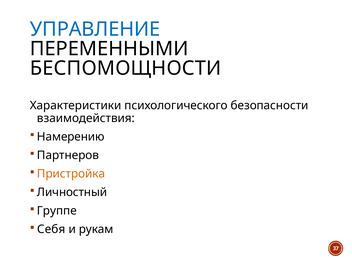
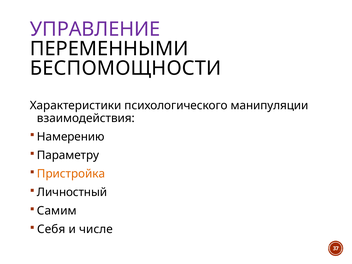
УПРАВЛЕНИЕ colour: blue -> purple (95, 29)
безопасности: безопасности -> манипуляции (270, 106)
Партнеров: Партнеров -> Параметру (68, 155)
Группе: Группе -> Самим (57, 211)
рукам: рукам -> числе (96, 229)
